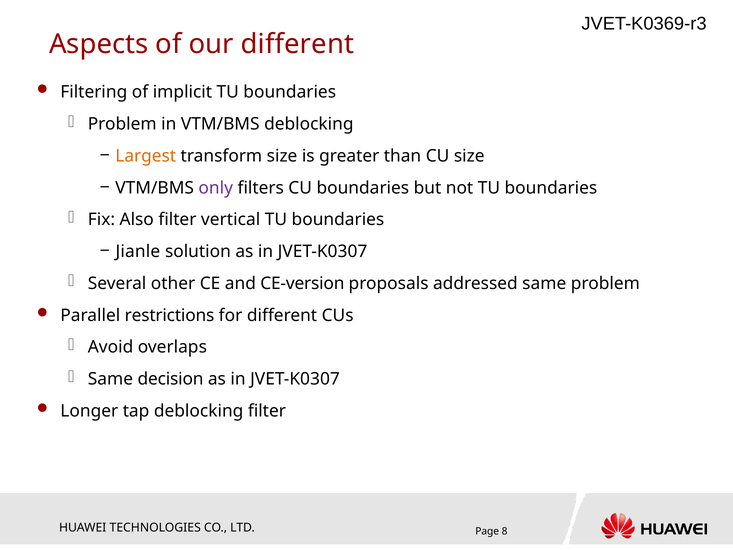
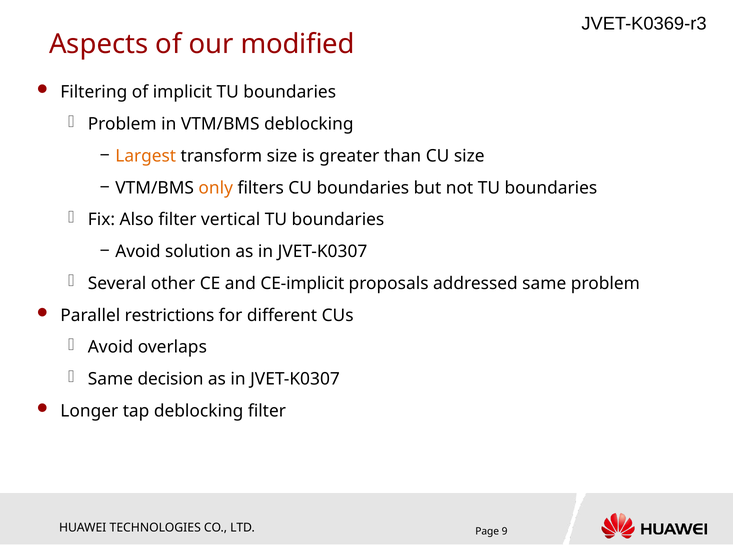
our different: different -> modified (298, 44)
only colour: purple -> orange (216, 188)
Jianle: Jianle -> Avoid (138, 251)
CE-version: CE-version -> CE-implicit (302, 283)
8: 8 -> 9 (505, 531)
